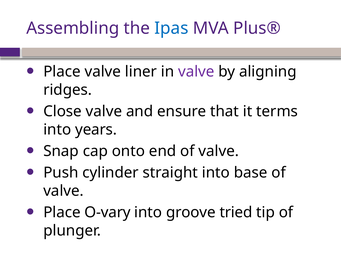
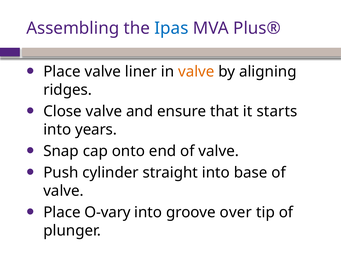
valve colour: purple -> orange (196, 72)
terms: terms -> starts (277, 111)
tried: tried -> over (236, 212)
